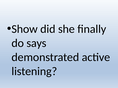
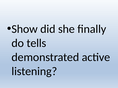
says: says -> tells (36, 43)
